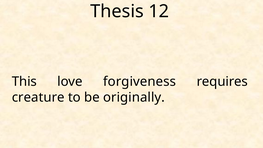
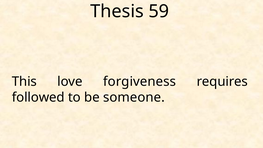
12: 12 -> 59 (159, 11)
creature: creature -> followed (38, 97)
originally: originally -> someone (134, 97)
